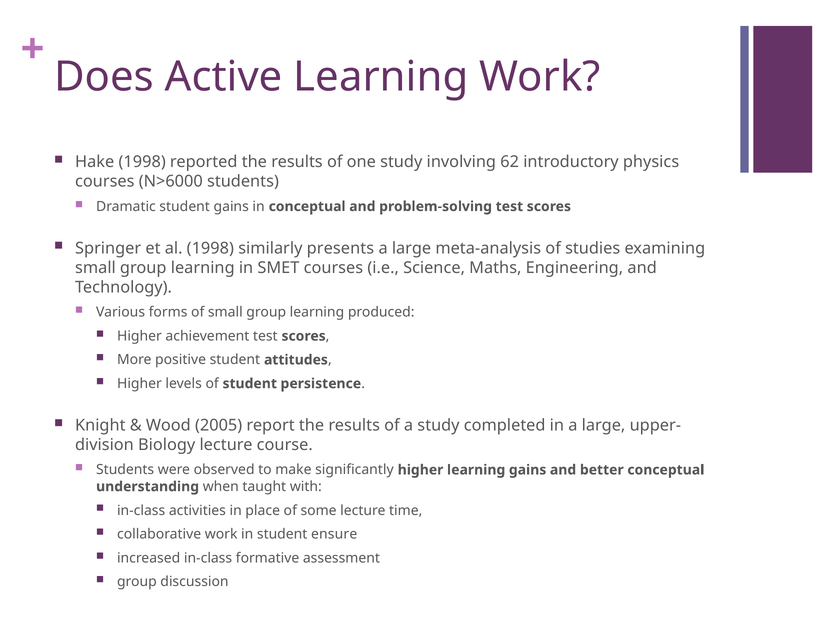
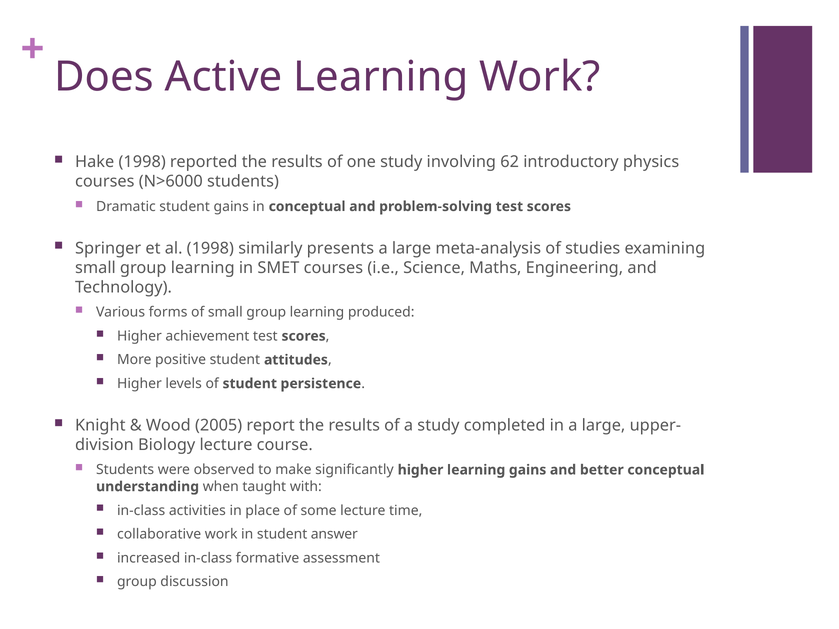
ensure: ensure -> answer (334, 534)
